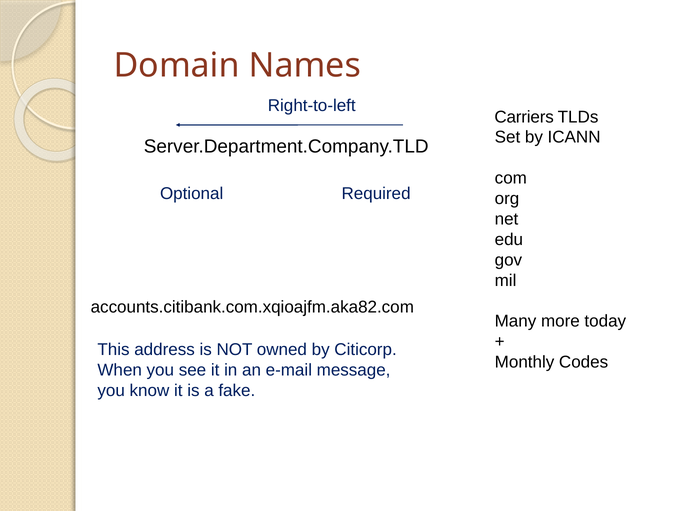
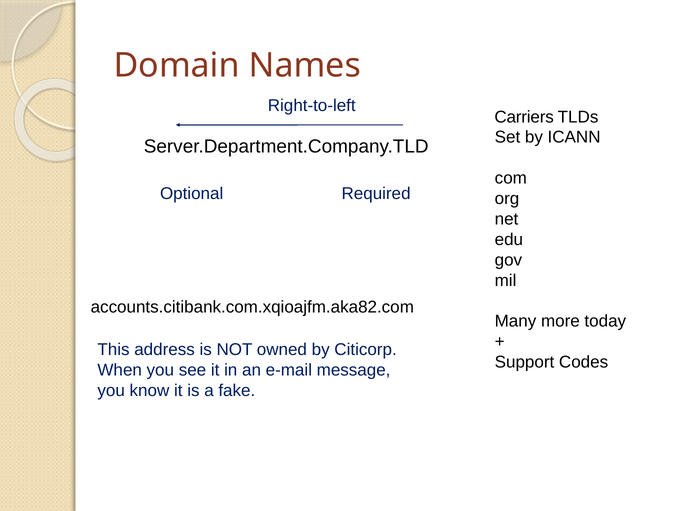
Monthly: Monthly -> Support (525, 362)
